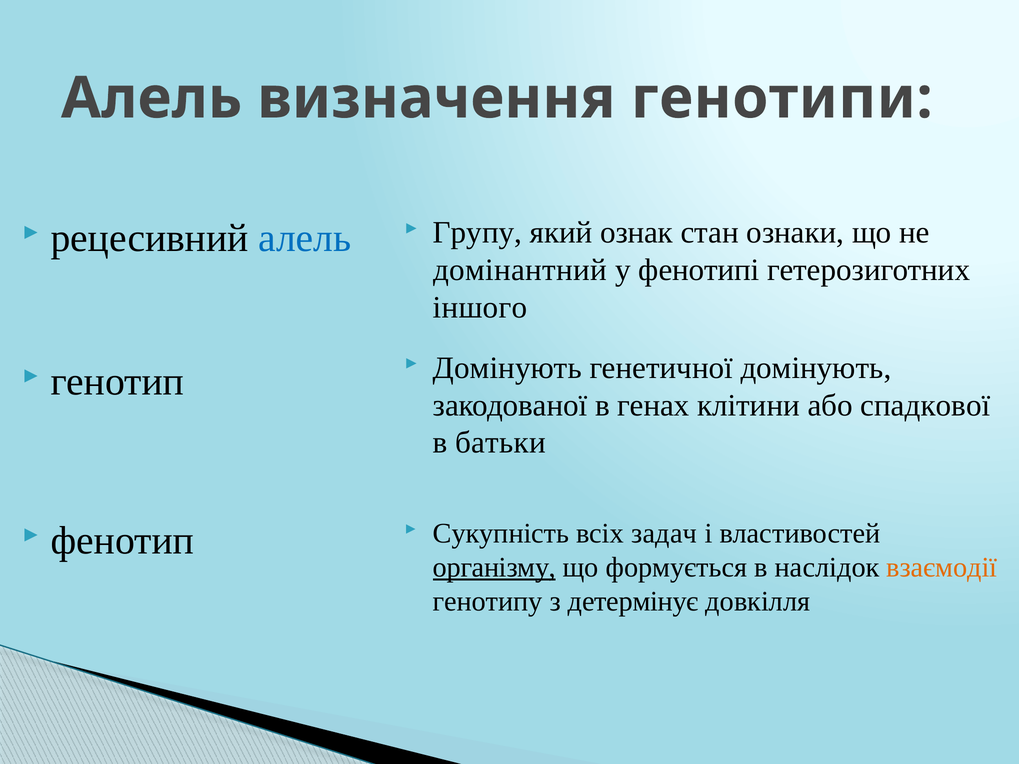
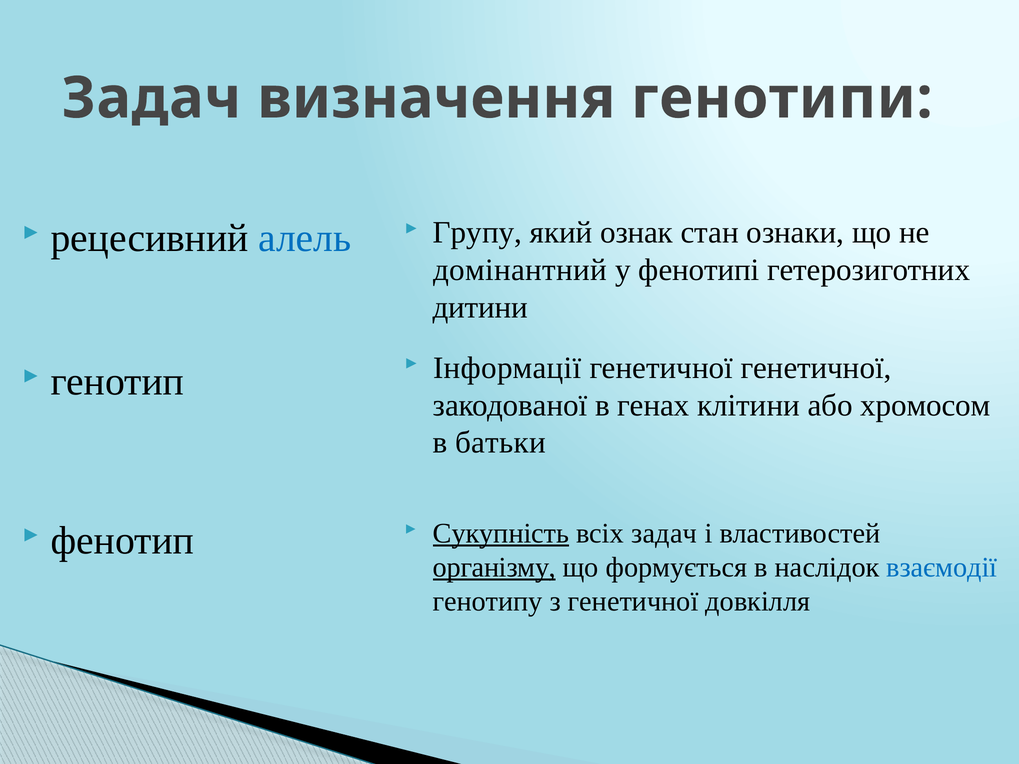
Алель: Алель -> Задач (151, 98)
іншого: іншого -> дитини (480, 308)
Домінують: Домінують -> Інформації (507, 368)
генетичної домінують: домінують -> генетичної (816, 368)
спадкової: спадкової -> хромосом (925, 406)
Сукупність underline: none -> present (501, 533)
взаємодії colour: orange -> blue (942, 567)
з детермінує: детермінує -> генетичної (633, 601)
